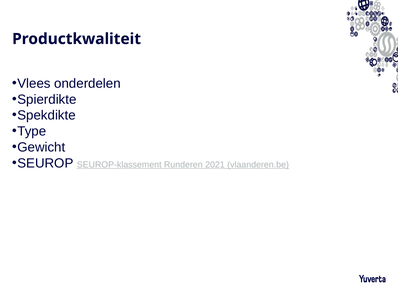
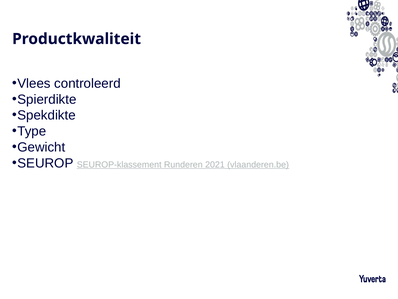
onderdelen: onderdelen -> controleerd (87, 83)
